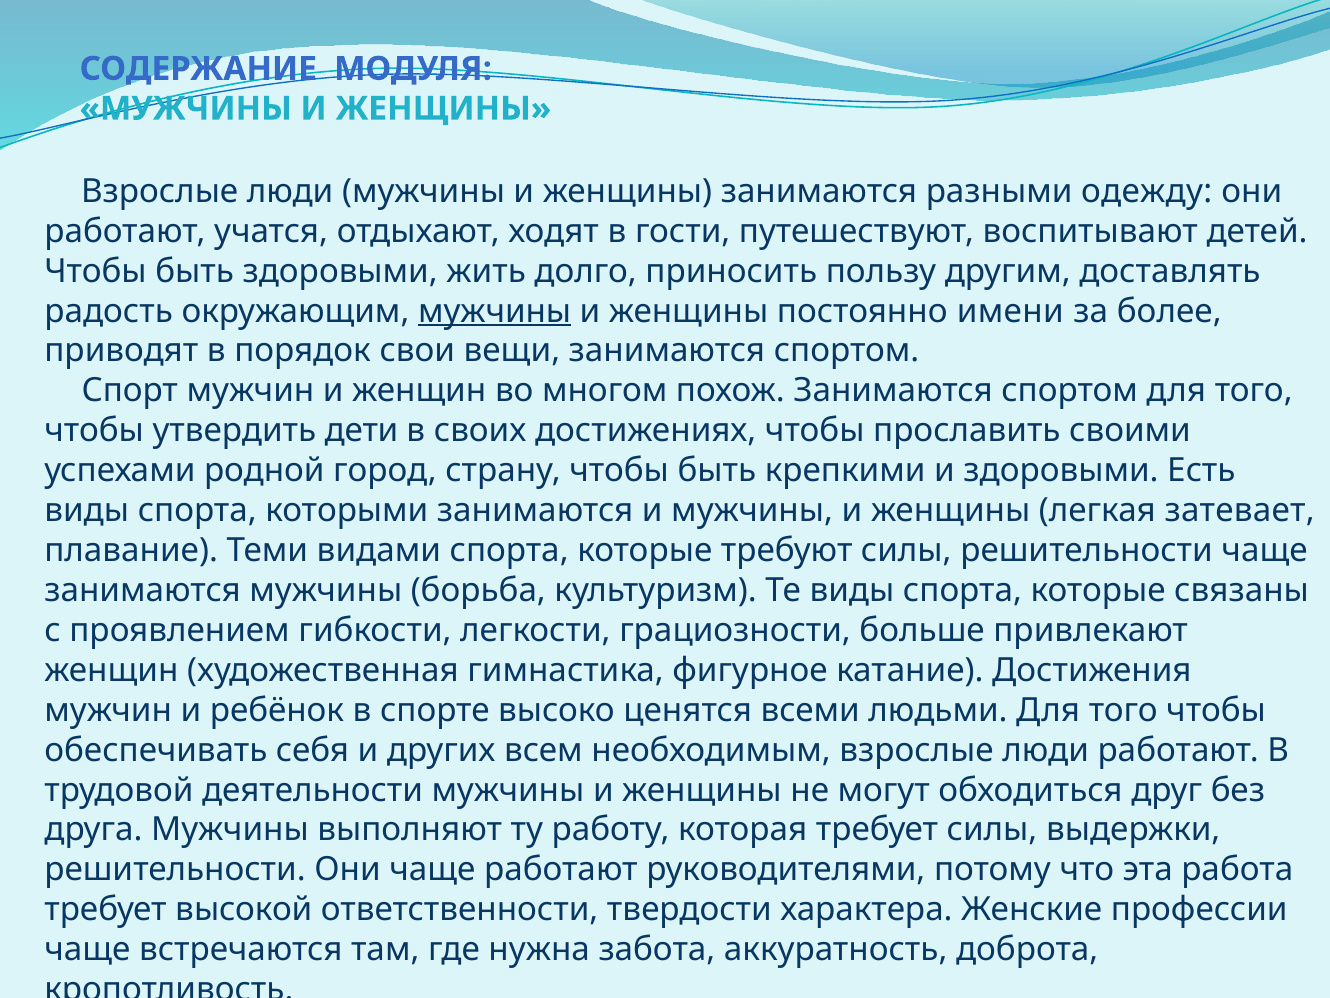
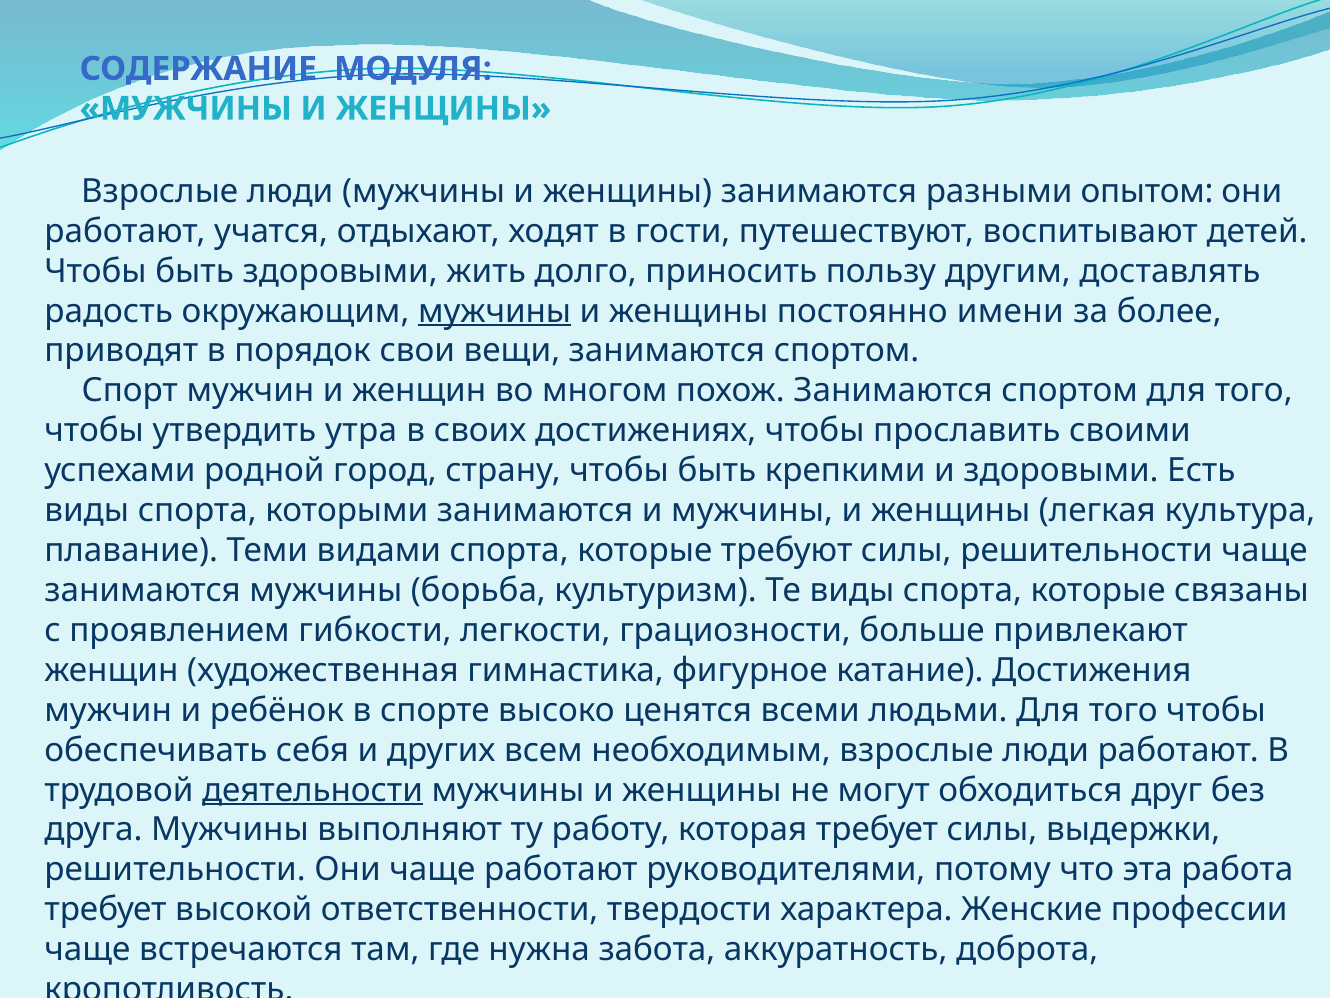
одежду: одежду -> опытом (1147, 191)
дети: дети -> утра (361, 431)
затевает: затевает -> культура (1240, 510)
деятельности underline: none -> present (313, 790)
